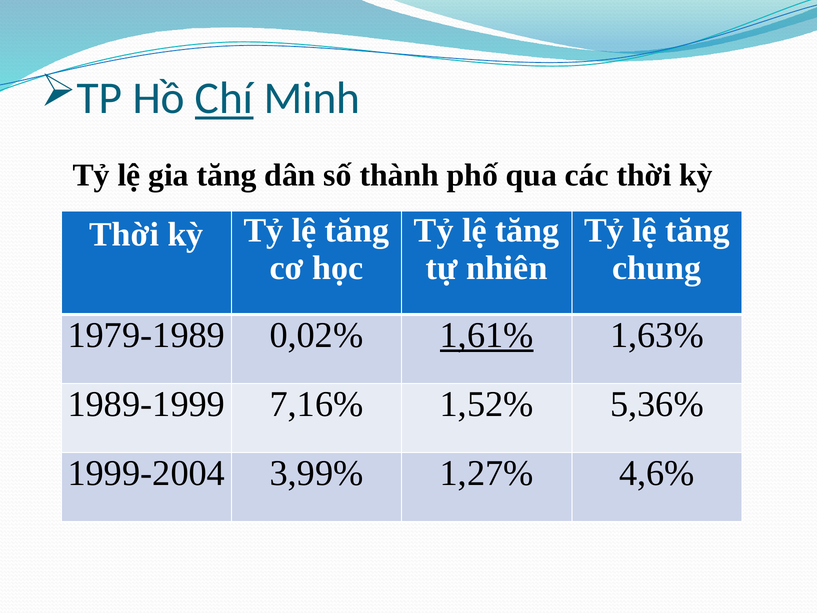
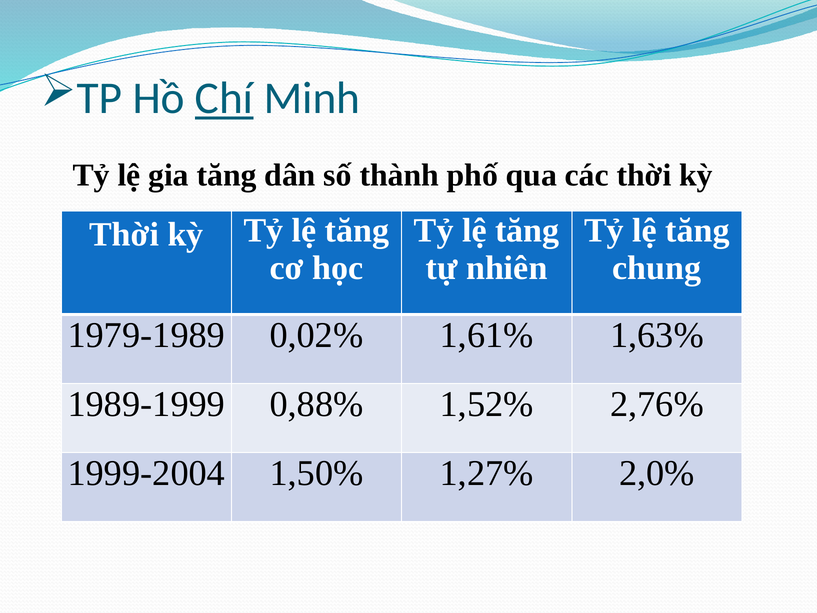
1,61% underline: present -> none (487, 335)
7,16%: 7,16% -> 0,88% (317, 404)
5,36%: 5,36% -> 2,76% (657, 404)
3,99%: 3,99% -> 1,50% (317, 473)
4,6%: 4,6% -> 2,0% (657, 473)
